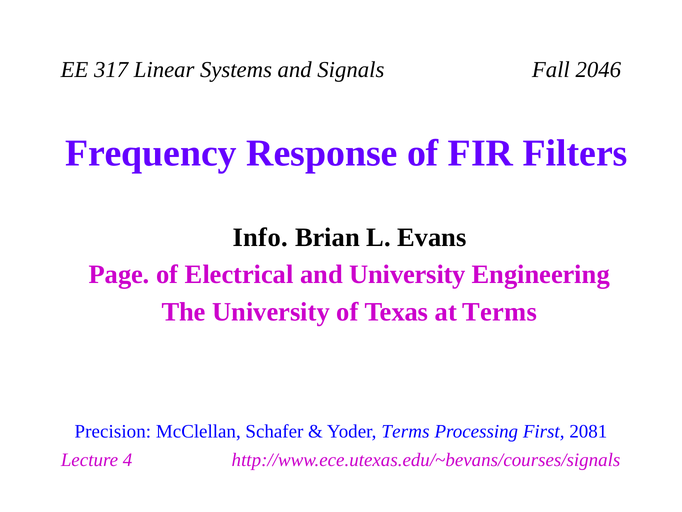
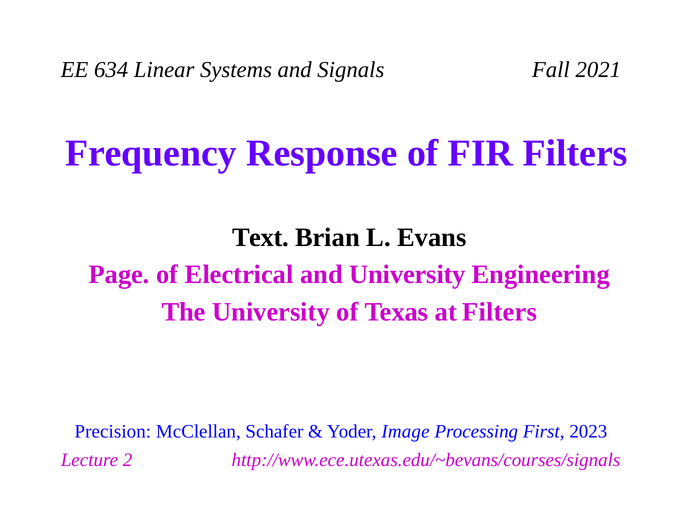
317: 317 -> 634 (111, 70)
2046: 2046 -> 2021 (598, 70)
Info: Info -> Text (261, 237)
at Terms: Terms -> Filters (500, 311)
Yoder Terms: Terms -> Image (406, 431)
2081: 2081 -> 2023 (588, 431)
4: 4 -> 2 (128, 459)
